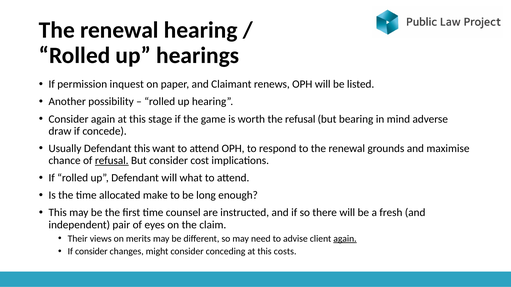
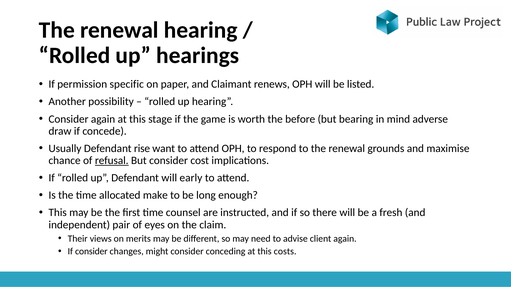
inquest: inquest -> specific (127, 84)
the refusal: refusal -> before (300, 119)
Defendant this: this -> rise (142, 149)
what: what -> early (191, 178)
again underline: present -> none (345, 239)
